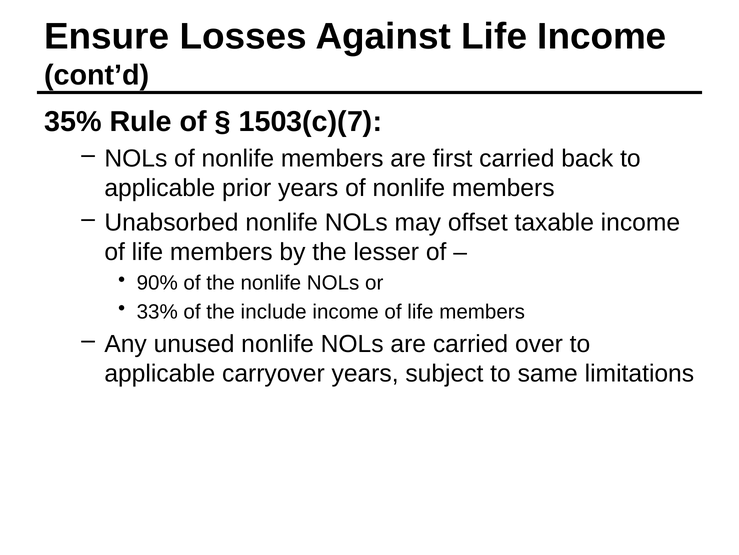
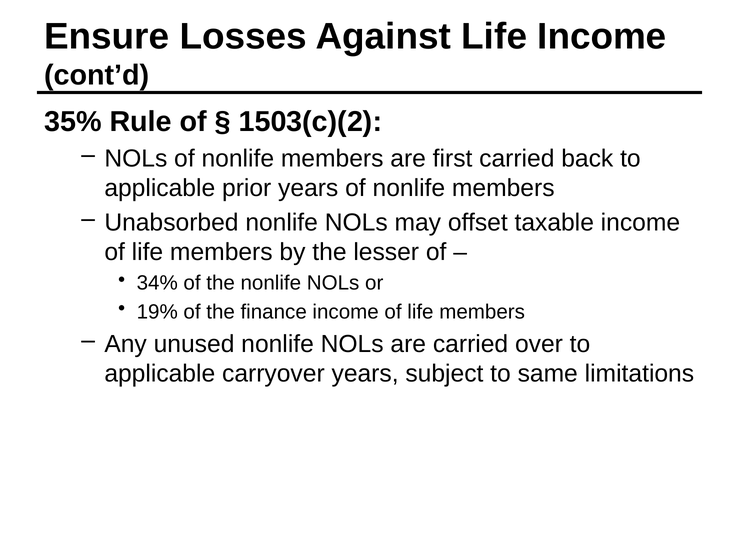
1503(c)(7: 1503(c)(7 -> 1503(c)(2 (310, 121)
90%: 90% -> 34% (157, 283)
33%: 33% -> 19% (157, 311)
include: include -> finance (274, 311)
